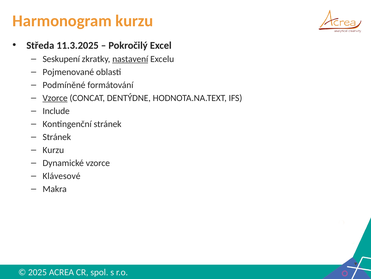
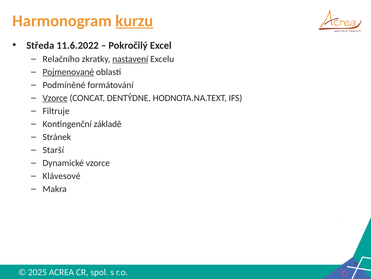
kurzu underline: none -> present (134, 21)
11.3.2025: 11.3.2025 -> 11.6.2022 (78, 45)
Seskupení: Seskupení -> Relačního (61, 59)
Pojmenované underline: none -> present (68, 72)
Include: Include -> Filtruje (56, 111)
Kontingenční stránek: stránek -> základě (108, 124)
Kurzu: Kurzu -> Starší (53, 150)
